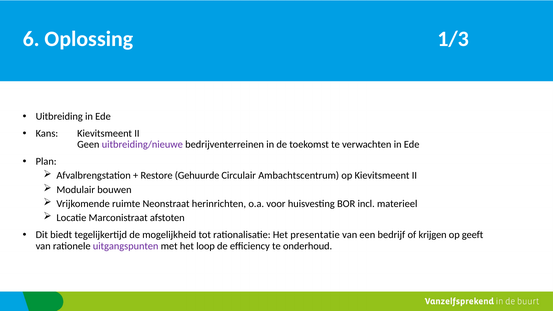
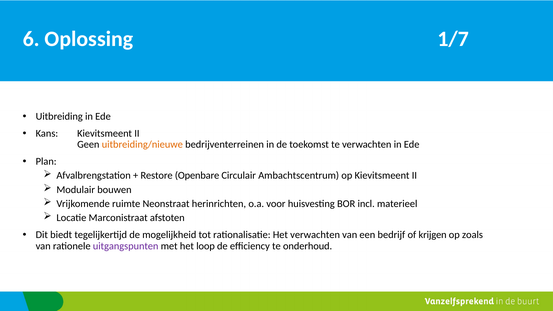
1/3: 1/3 -> 1/7 (453, 39)
uitbreiding/nieuwe colour: purple -> orange (142, 145)
Gehuurde: Gehuurde -> Openbare (197, 176)
Het presentatie: presentatie -> verwachten (315, 235)
geeft: geeft -> zoals (473, 235)
